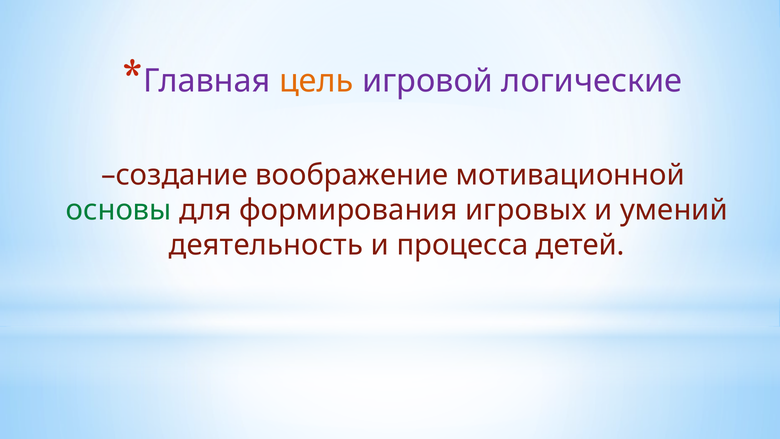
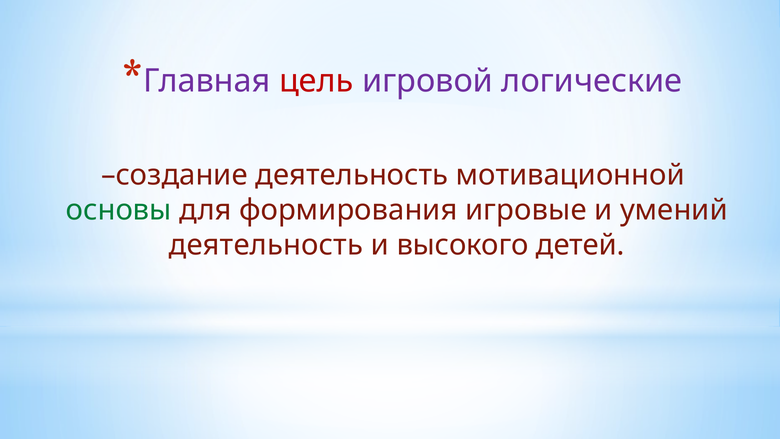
цель colour: orange -> red (316, 81)
создание воображение: воображение -> деятельность (352, 175)
игровых: игровых -> игровые (526, 210)
процесса: процесса -> высокого (463, 245)
